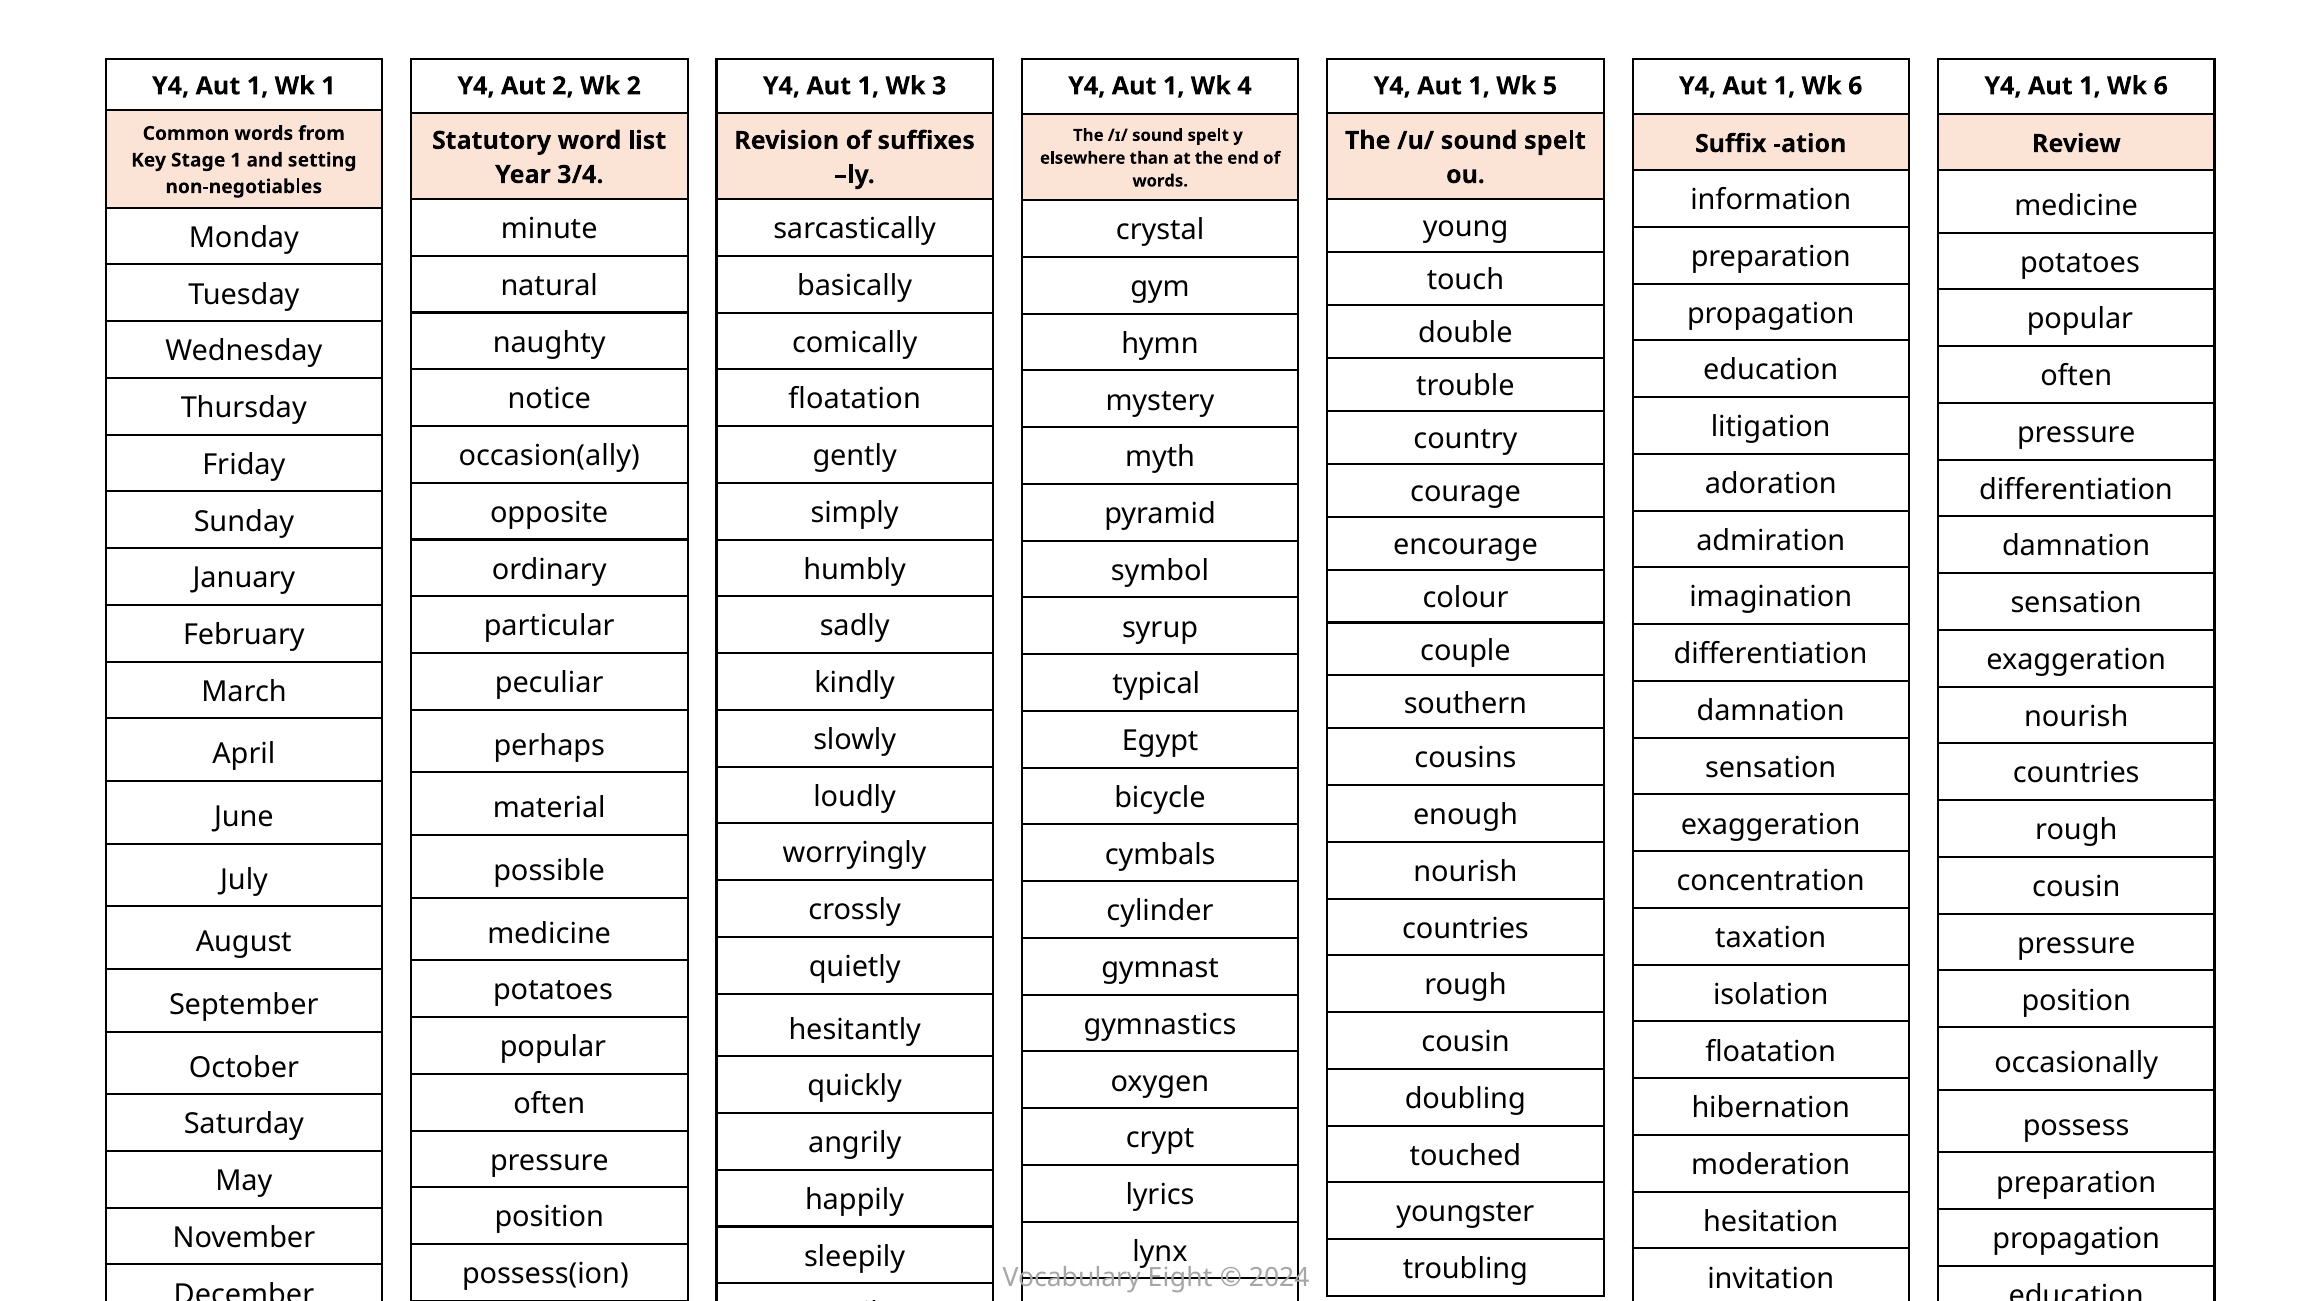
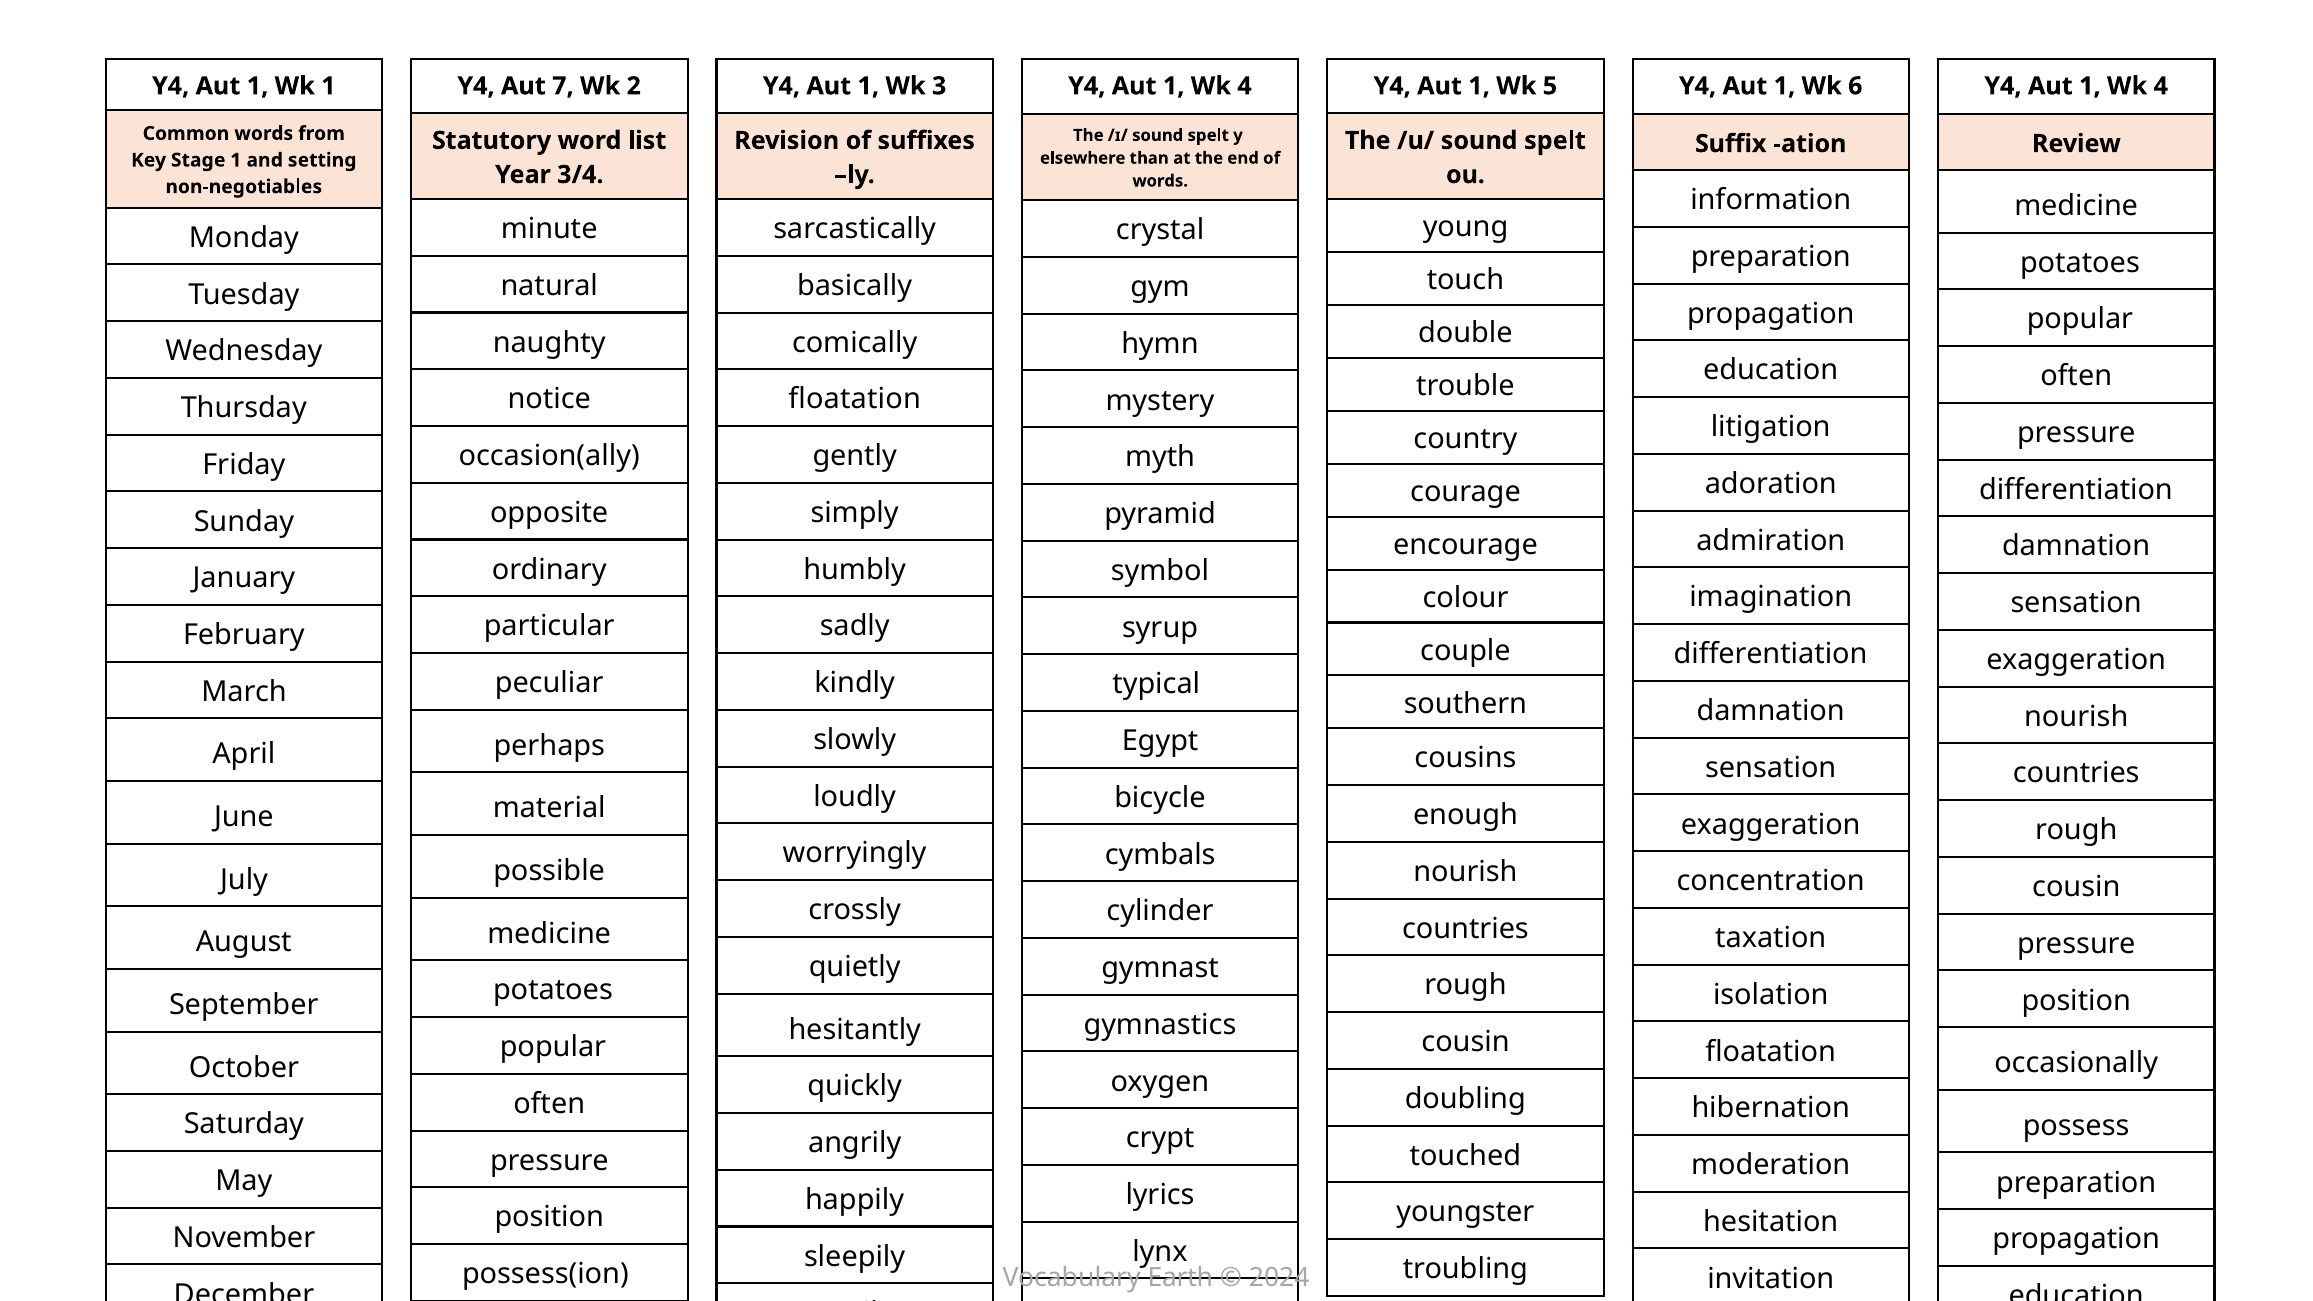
Aut 2: 2 -> 7 (563, 86)
6: 6 -> 4 (2161, 86)
Eight: Eight -> Earth (1180, 1278)
